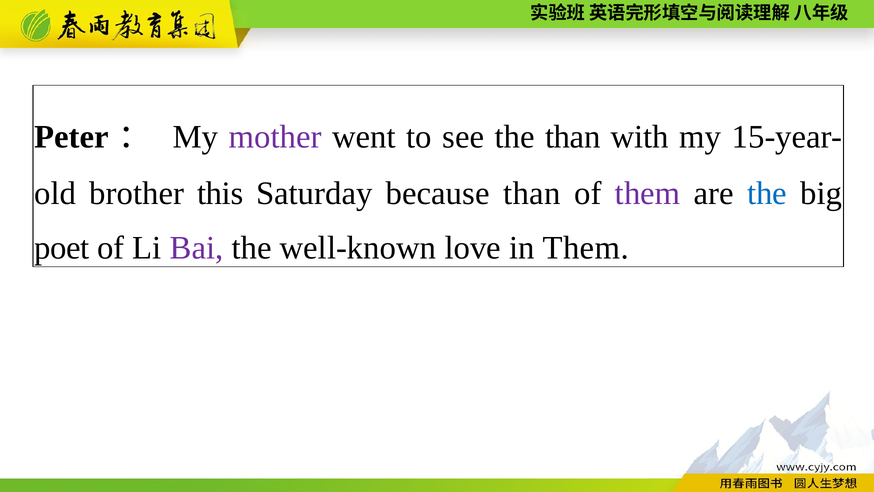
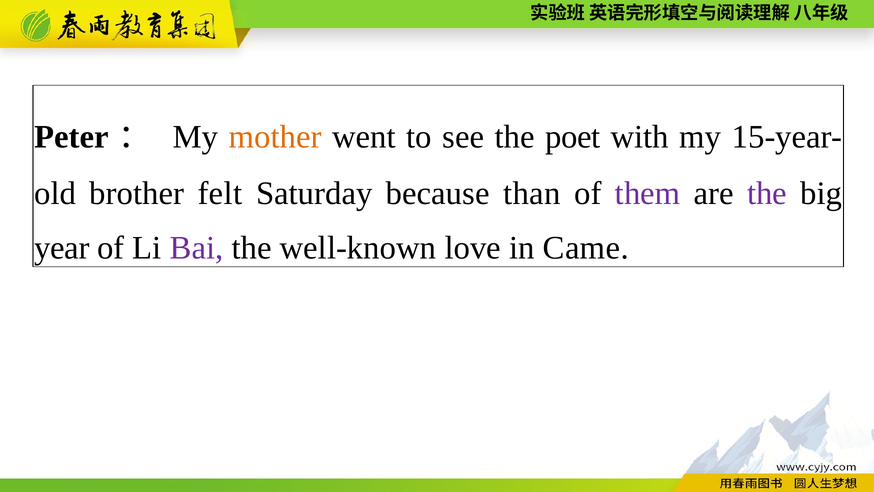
mother colour: purple -> orange (275, 137)
the than: than -> poet (573, 137)
this: this -> felt (220, 193)
the colour: blue -> purple (767, 193)
poet: poet -> year (62, 248)
in Them: Them -> Came (586, 248)
